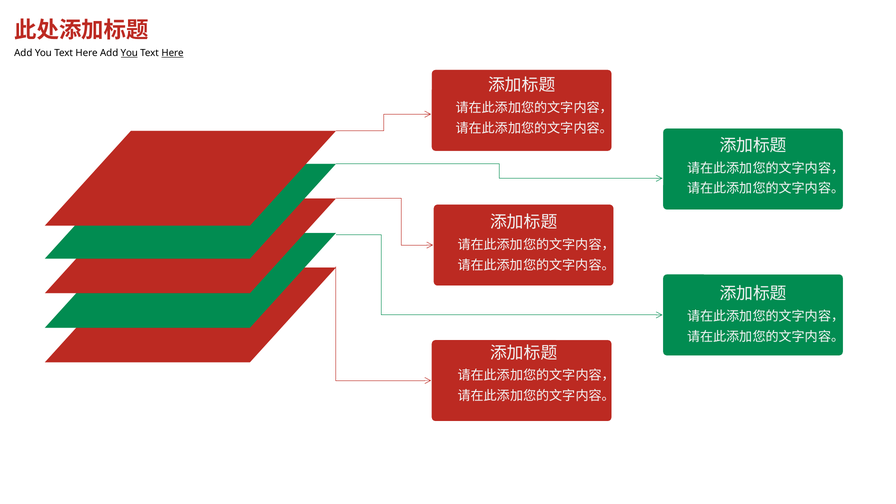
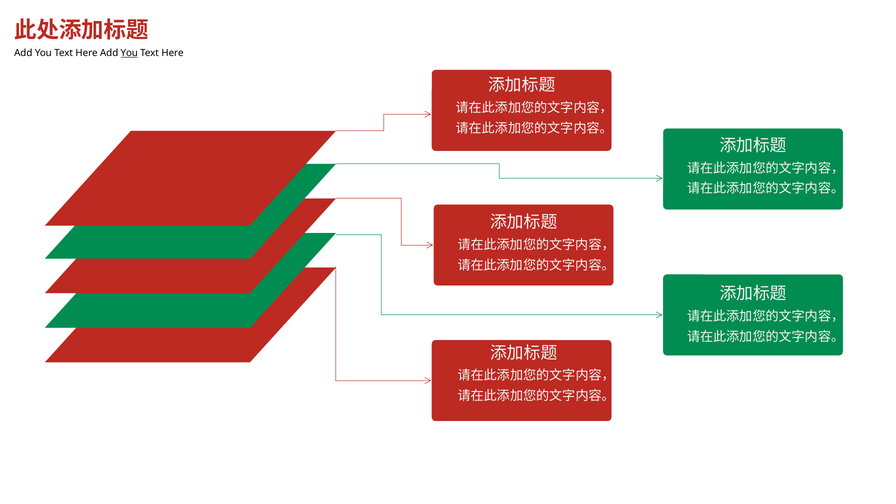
Here underline: present -> none (172, 53)
